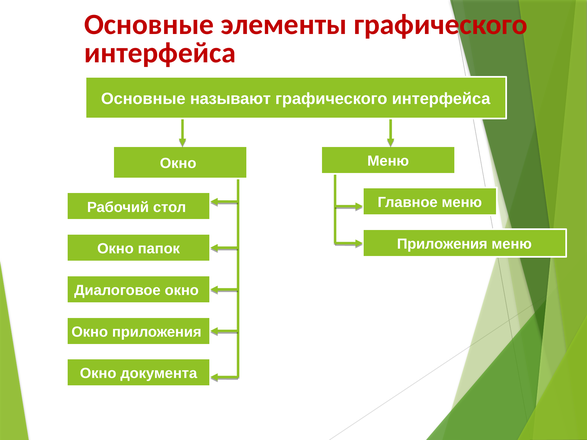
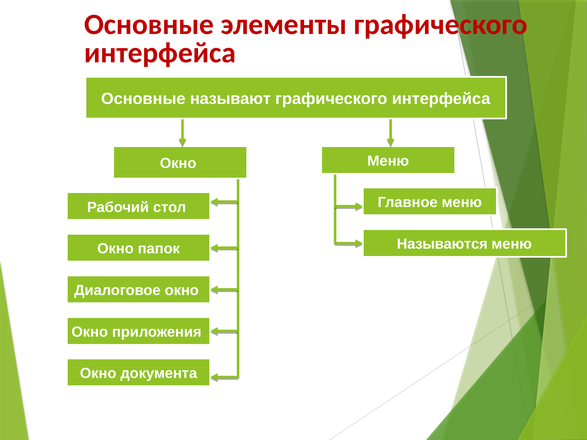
Приложения: Приложения -> Называются (442, 244)
